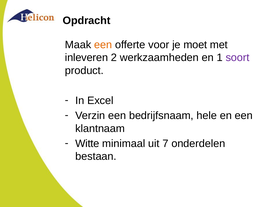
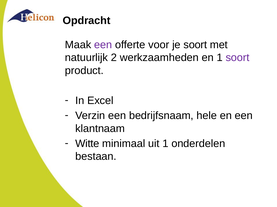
een colour: orange -> purple (103, 45)
je moet: moet -> soort (195, 45)
inleveren: inleveren -> natuurlijk (86, 58)
uit 7: 7 -> 1 (165, 144)
